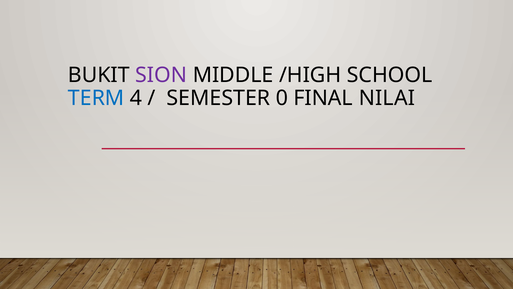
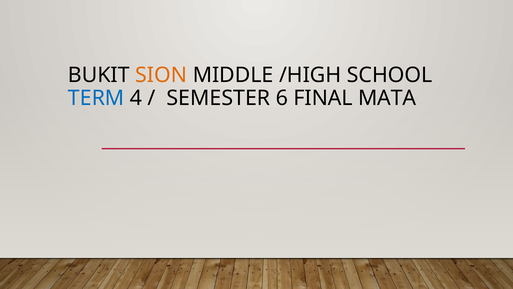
SION colour: purple -> orange (161, 75)
0: 0 -> 6 (282, 98)
NILAI: NILAI -> MATA (387, 98)
